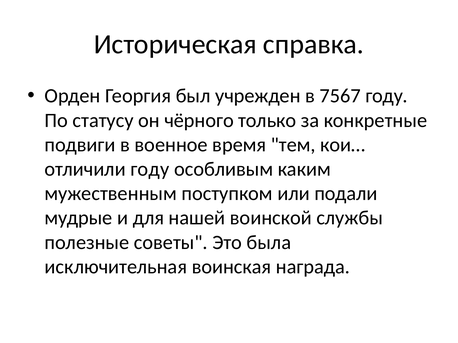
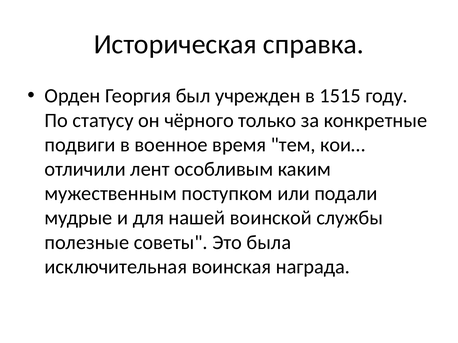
7567: 7567 -> 1515 (340, 96)
отличили году: году -> лент (150, 169)
